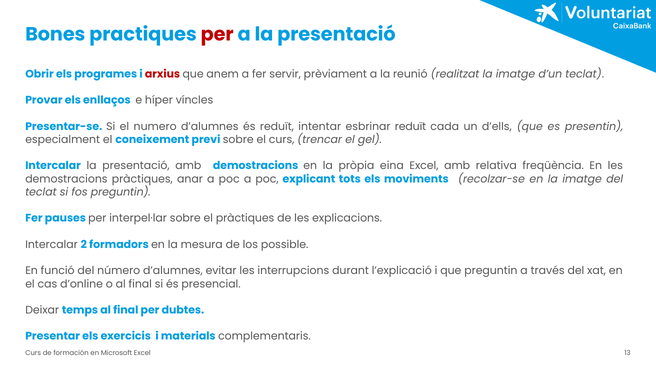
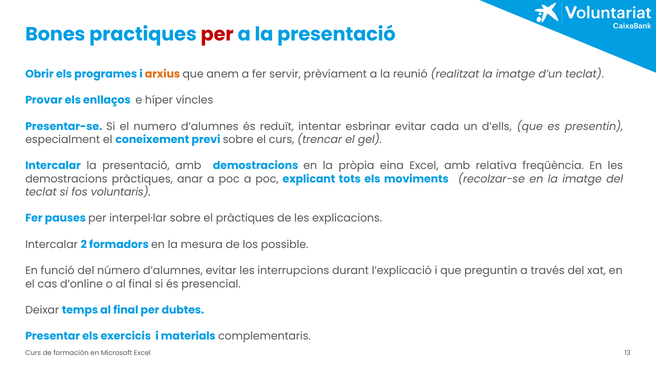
arxius colour: red -> orange (163, 74)
esbrinar reduït: reduït -> evitar (410, 127)
fos preguntin: preguntin -> voluntaris (121, 192)
